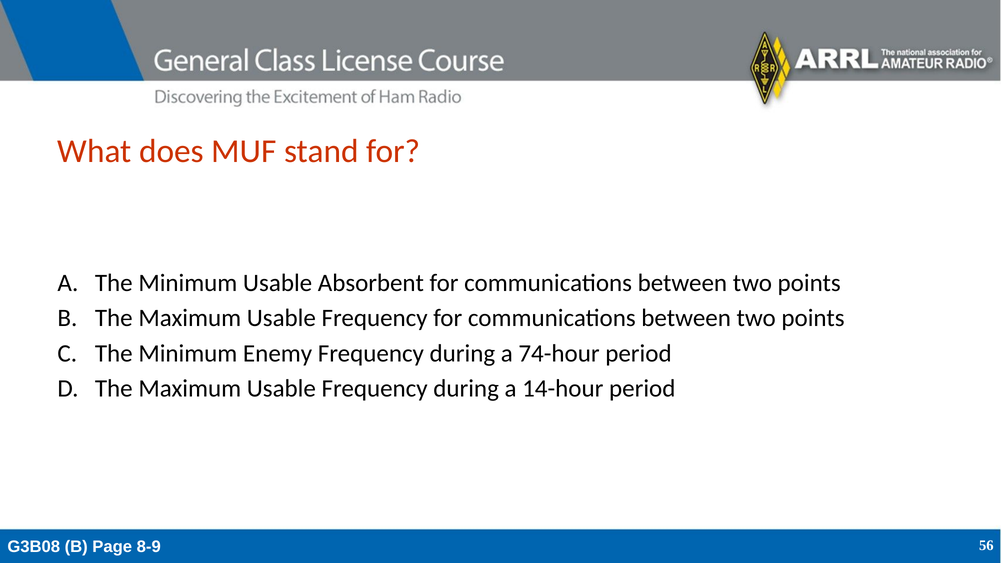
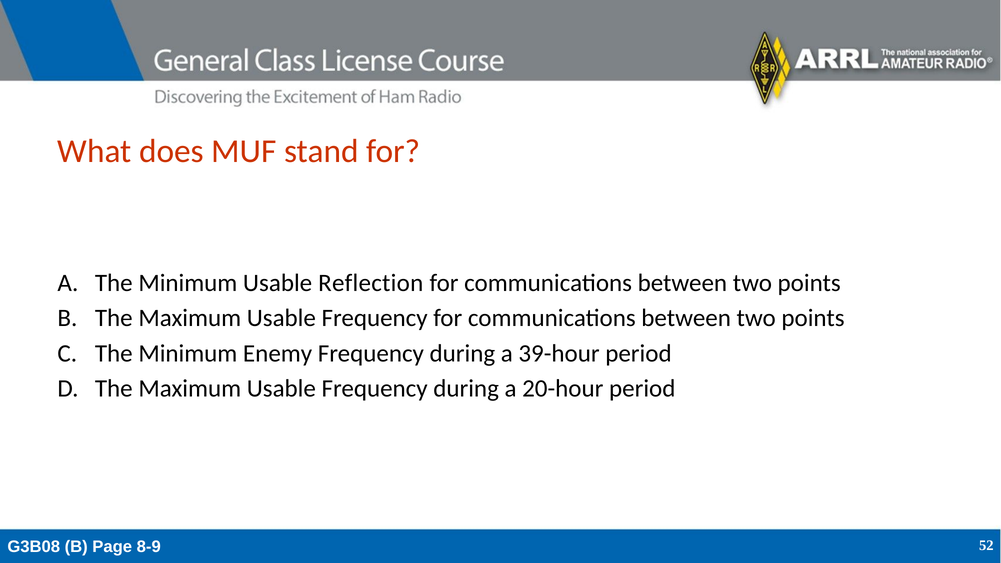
Absorbent: Absorbent -> Reflection (371, 283)
74-hour: 74-hour -> 39-hour (559, 353)
14-hour: 14-hour -> 20-hour (563, 388)
56: 56 -> 52 (986, 545)
